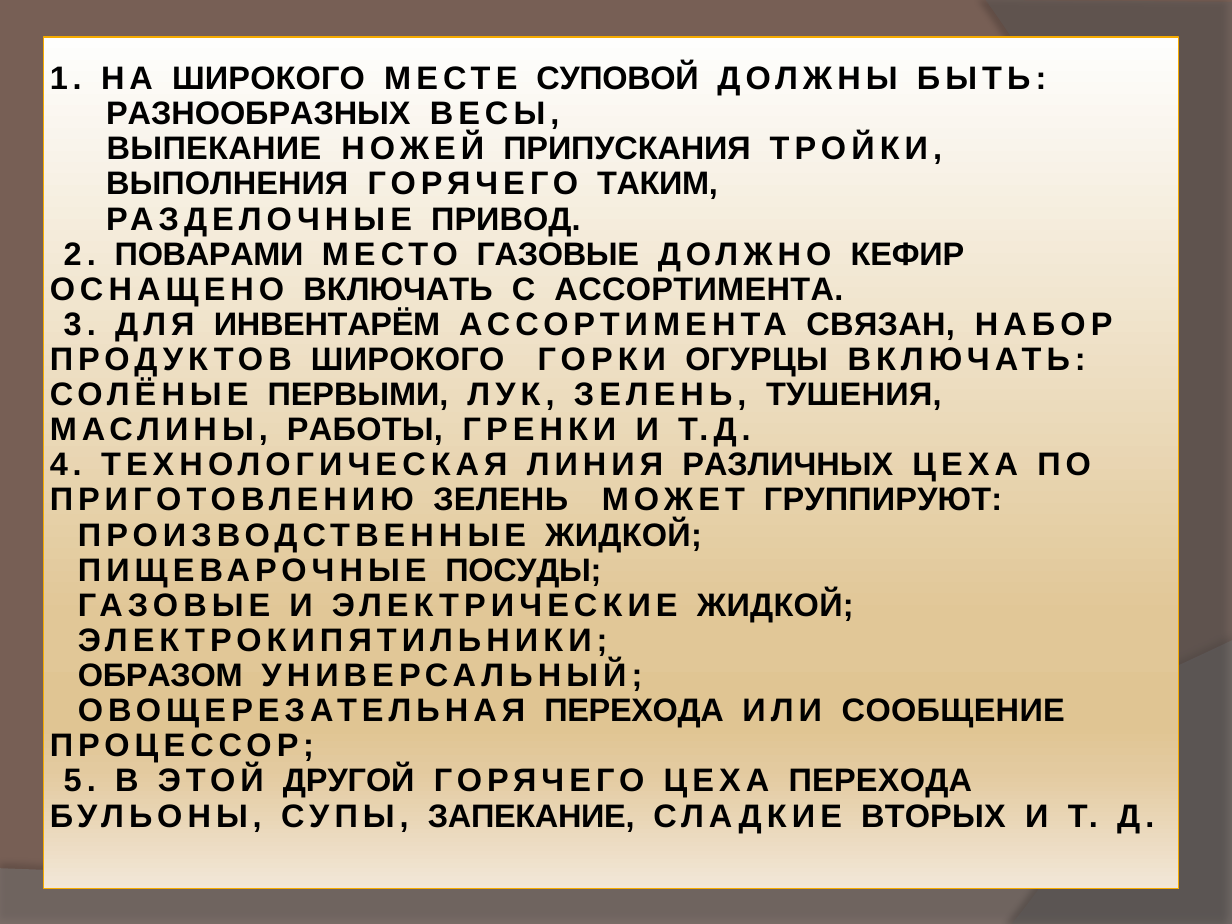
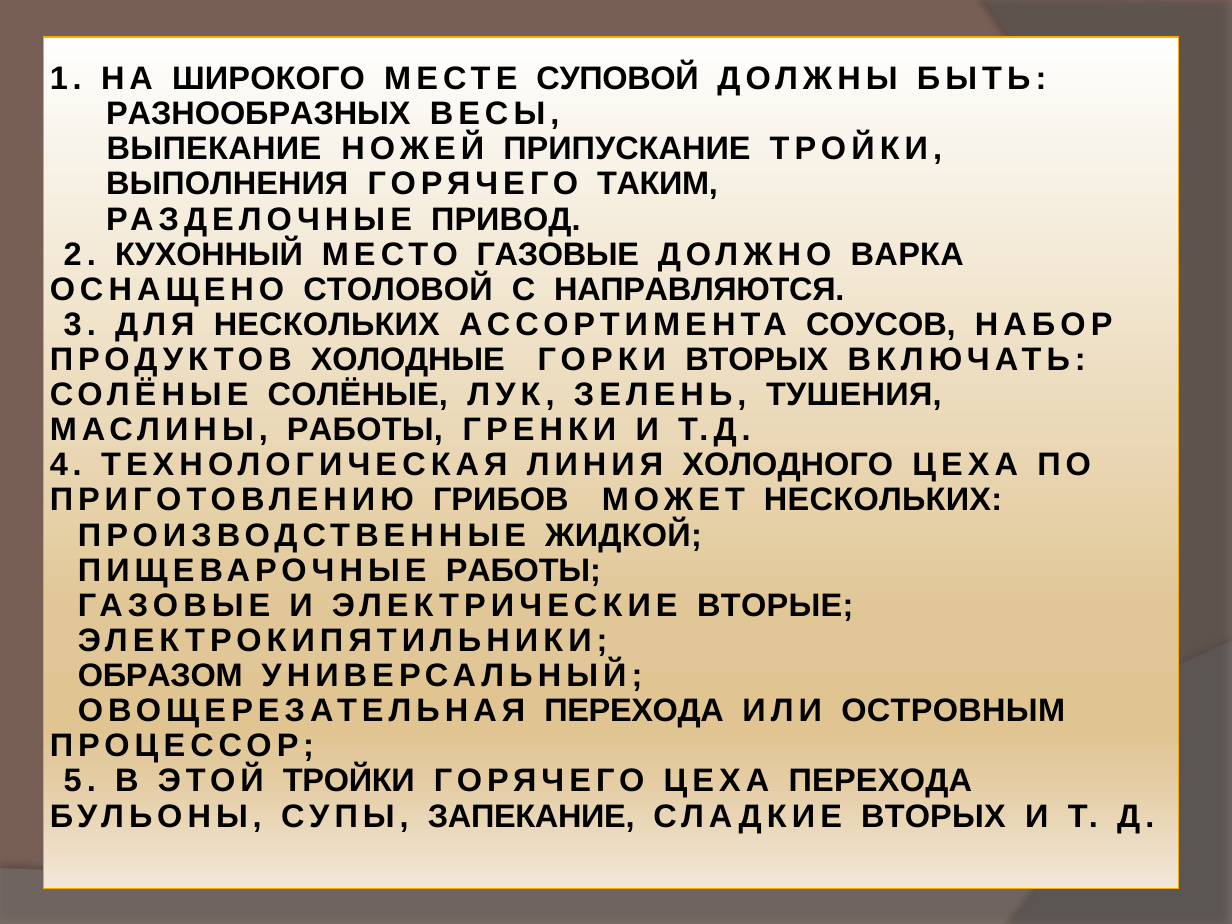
ПРИПУСКАНИЯ: ПРИПУСКАНИЯ -> ПРИПУСКАНИЕ (627, 149)
ПОВАРАМИ: ПОВАРАМИ -> КУХОННЫЙ (209, 254)
КЕФИР: КЕФИР -> ВАРКА (907, 254)
ОСНАЩЕНО ВКЛЮЧАТЬ: ВКЛЮЧАТЬ -> СТОЛОВОЙ (398, 290)
С АССОРТИМЕНТА: АССОРТИМЕНТА -> НАПРАВЛЯЮТСЯ (699, 290)
ДЛЯ ИНВЕНТАРЁМ: ИНВЕНТАРЁМ -> НЕСКОЛЬКИХ (327, 325)
СВЯЗАН: СВЯЗАН -> СОУСОВ (881, 325)
ПРОДУКТОВ ШИРОКОГО: ШИРОКОГО -> ХОЛОДНЫЕ (408, 360)
ГОРКИ ОГУРЦЫ: ОГУРЦЫ -> ВТОРЫХ (757, 360)
СОЛЁНЫЕ ПЕРВЫМИ: ПЕРВЫМИ -> СОЛЁНЫЕ (358, 395)
РАЗЛИЧНЫХ: РАЗЛИЧНЫХ -> ХОЛОДНОГО (788, 465)
ПРИГОТОВЛЕНИЮ ЗЕЛЕНЬ: ЗЕЛЕНЬ -> ГРИБОВ (501, 500)
МОЖЕТ ГРУППИРУЮТ: ГРУППИРУЮТ -> НЕСКОЛЬКИХ (883, 500)
ПИЩЕВАРОЧНЫЕ ПОСУДЫ: ПОСУДЫ -> РАБОТЫ (523, 570)
ЭЛЕКТРИЧЕСКИЕ ЖИДКОЙ: ЖИДКОЙ -> ВТОРЫЕ (775, 606)
СООБЩЕНИЕ: СООБЩЕНИЕ -> ОСТРОВНЫМ (953, 711)
ЭТОЙ ДРУГОЙ: ДРУГОЙ -> ТРОЙКИ (349, 781)
